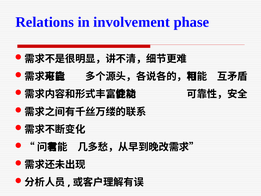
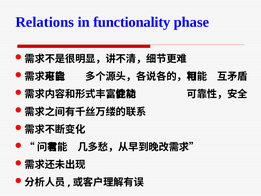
involvement: involvement -> functionality (132, 22)
